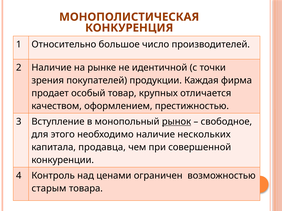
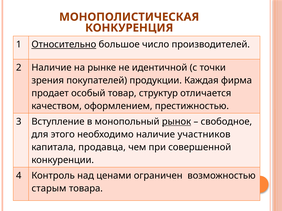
Относительно underline: none -> present (64, 44)
крупных: крупных -> структур (158, 93)
нескольких: нескольких -> участников (204, 135)
